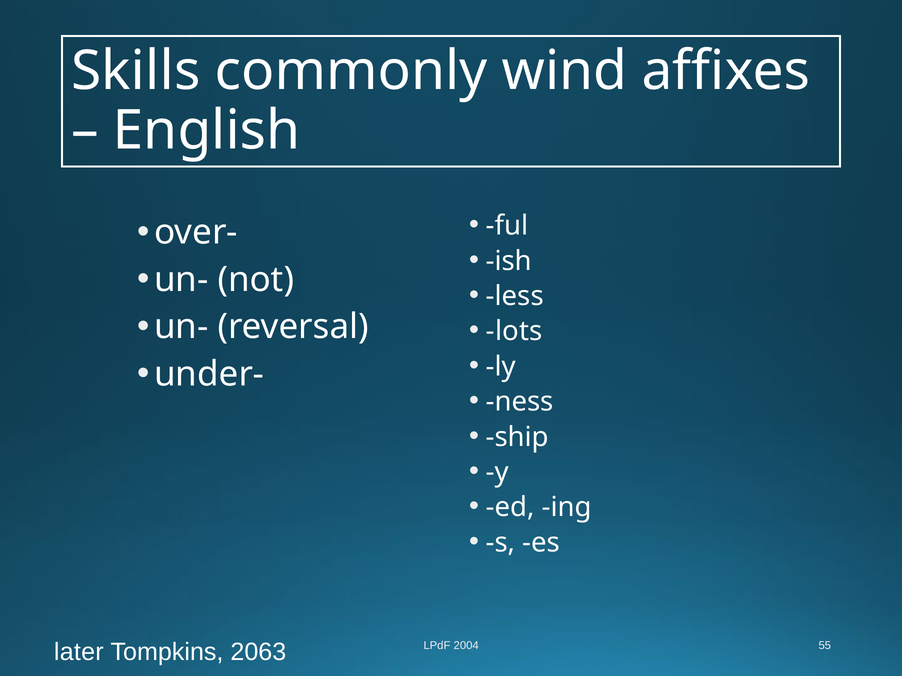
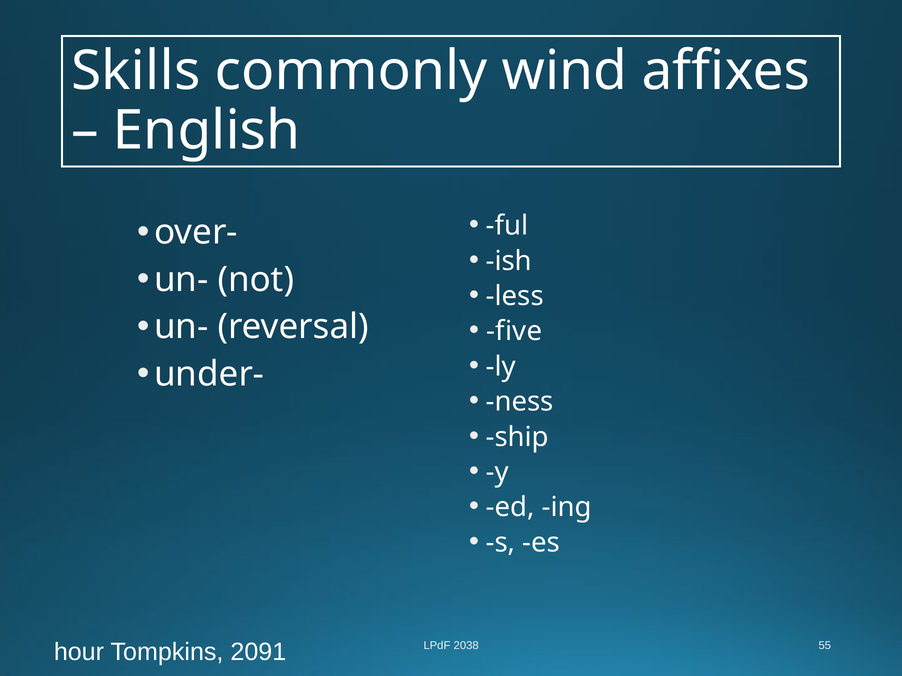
lots: lots -> five (514, 332)
2004: 2004 -> 2038 (466, 646)
later: later -> hour (79, 653)
2063: 2063 -> 2091 (258, 653)
